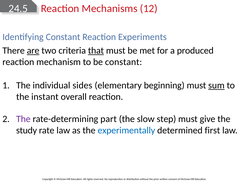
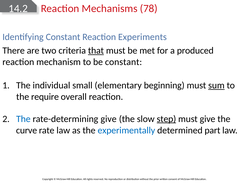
24.5: 24.5 -> 14.2 (18, 9)
12: 12 -> 78 (149, 9)
are underline: present -> none (33, 50)
sides: sides -> small (82, 85)
instant: instant -> require (45, 97)
The colour: purple -> blue (23, 119)
rate-determining part: part -> give (109, 119)
step underline: none -> present (166, 119)
study: study -> curve (27, 130)
first: first -> part (212, 130)
